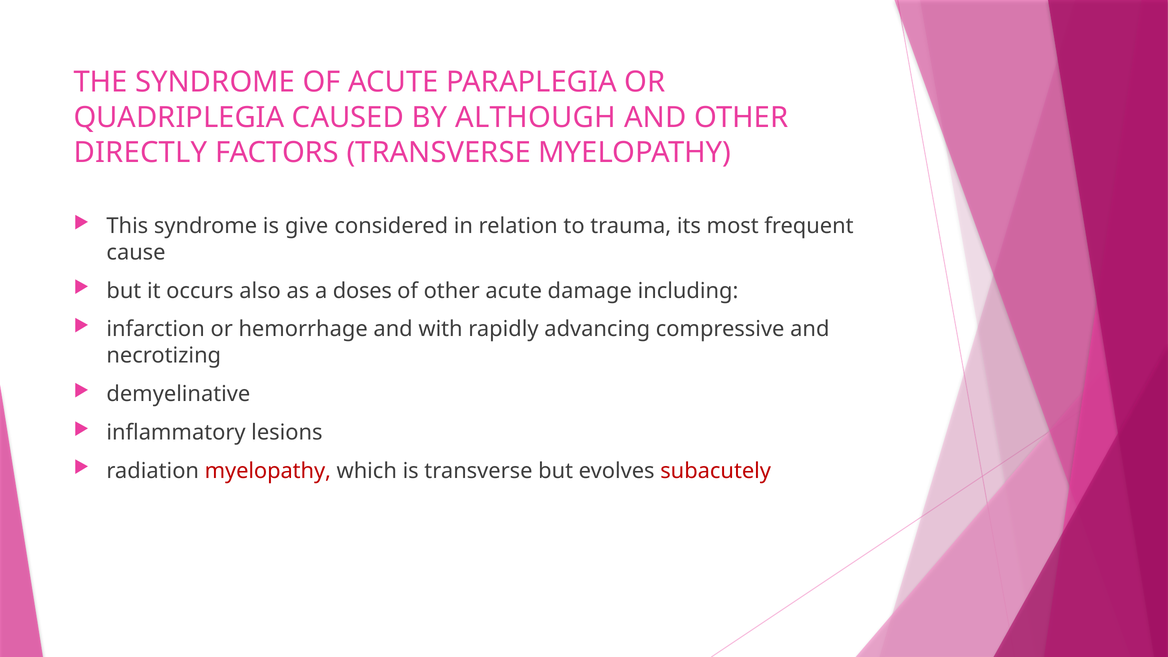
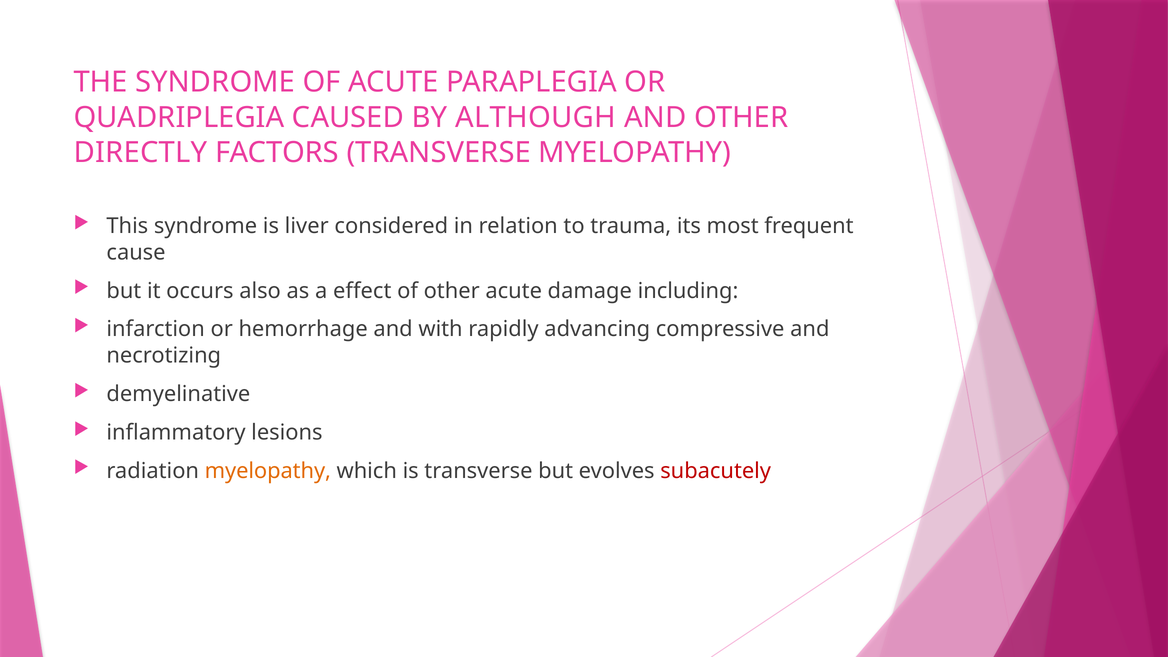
give: give -> liver (307, 226)
doses: doses -> effect (362, 291)
myelopathy colour: red -> orange (268, 471)
